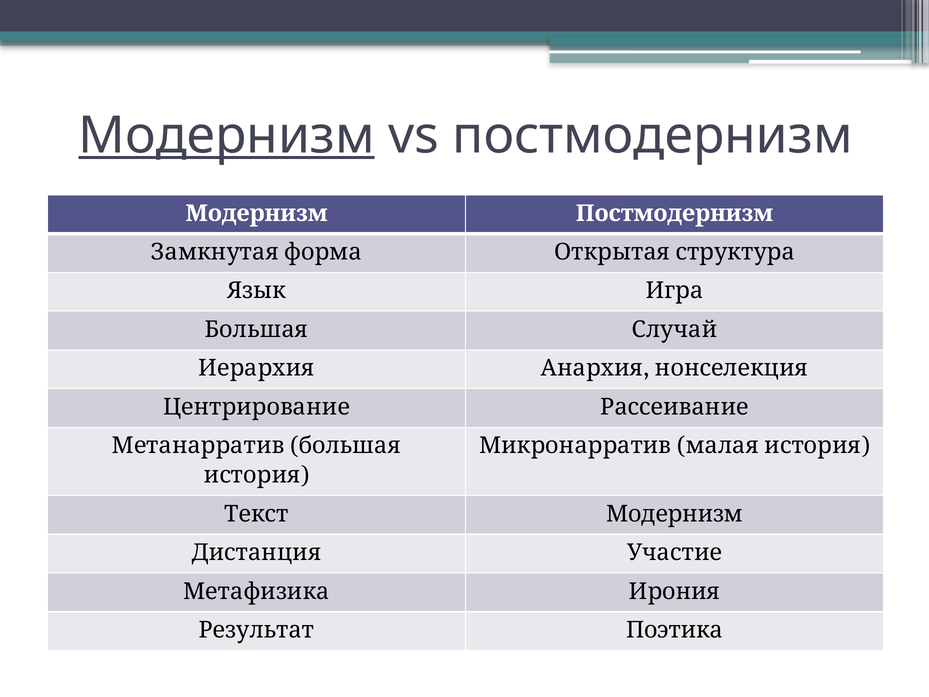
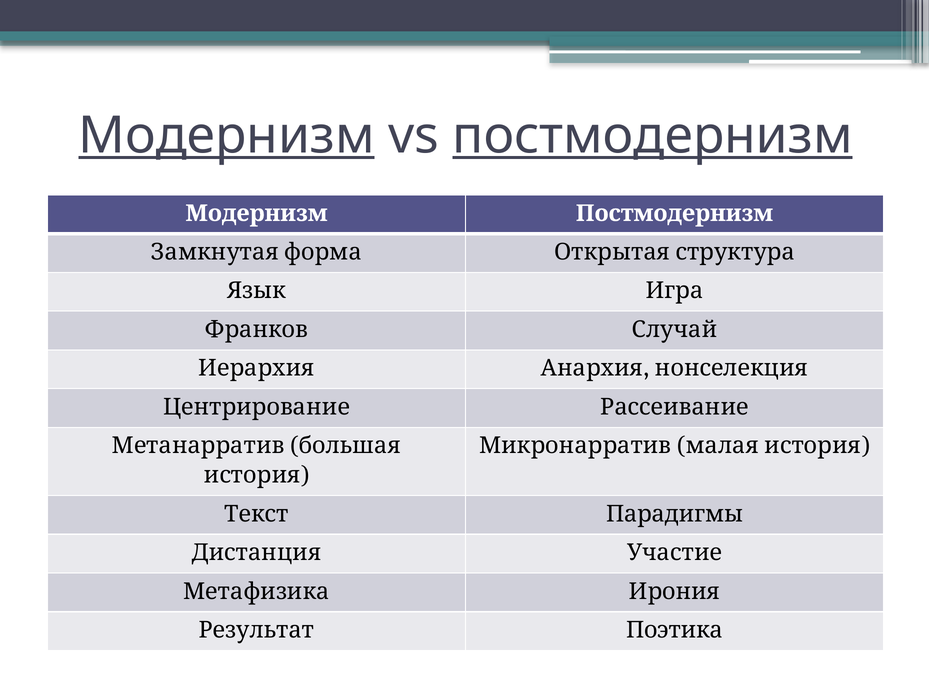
постмодернизм underline: none -> present (652, 135)
Большая: Большая -> Франков (256, 329)
Текст Модернизм: Модернизм -> Парадигмы (675, 514)
